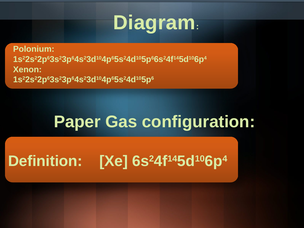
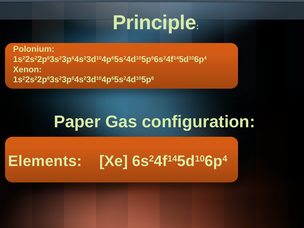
Diagram: Diagram -> Principle (154, 23)
Definition: Definition -> Elements (45, 161)
